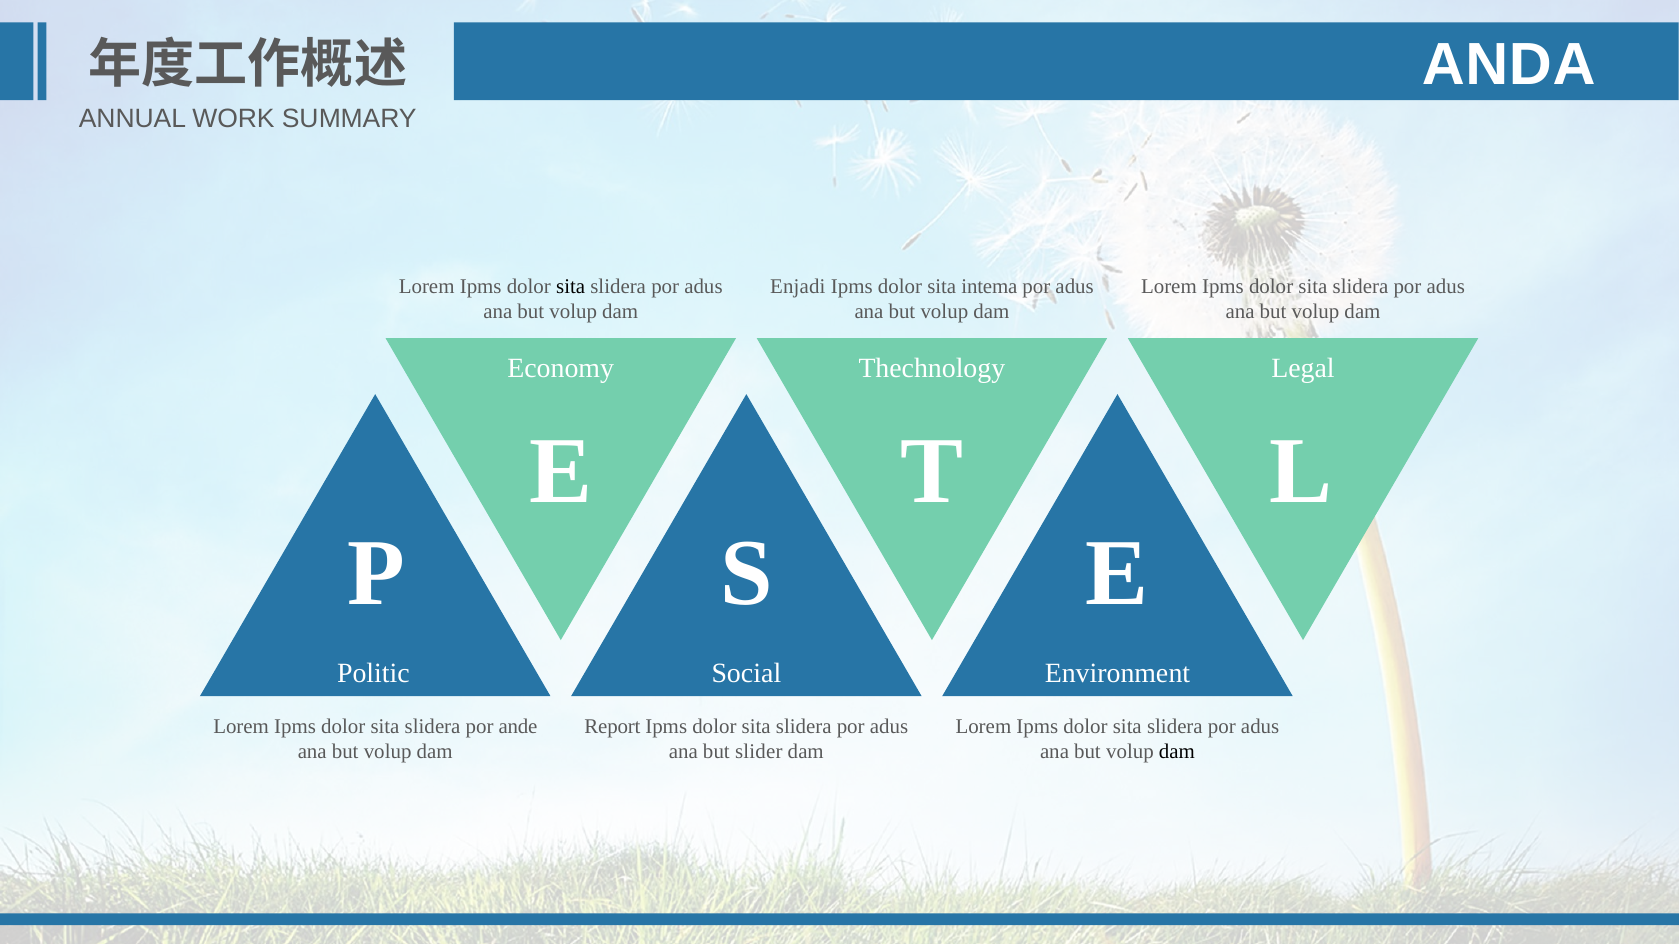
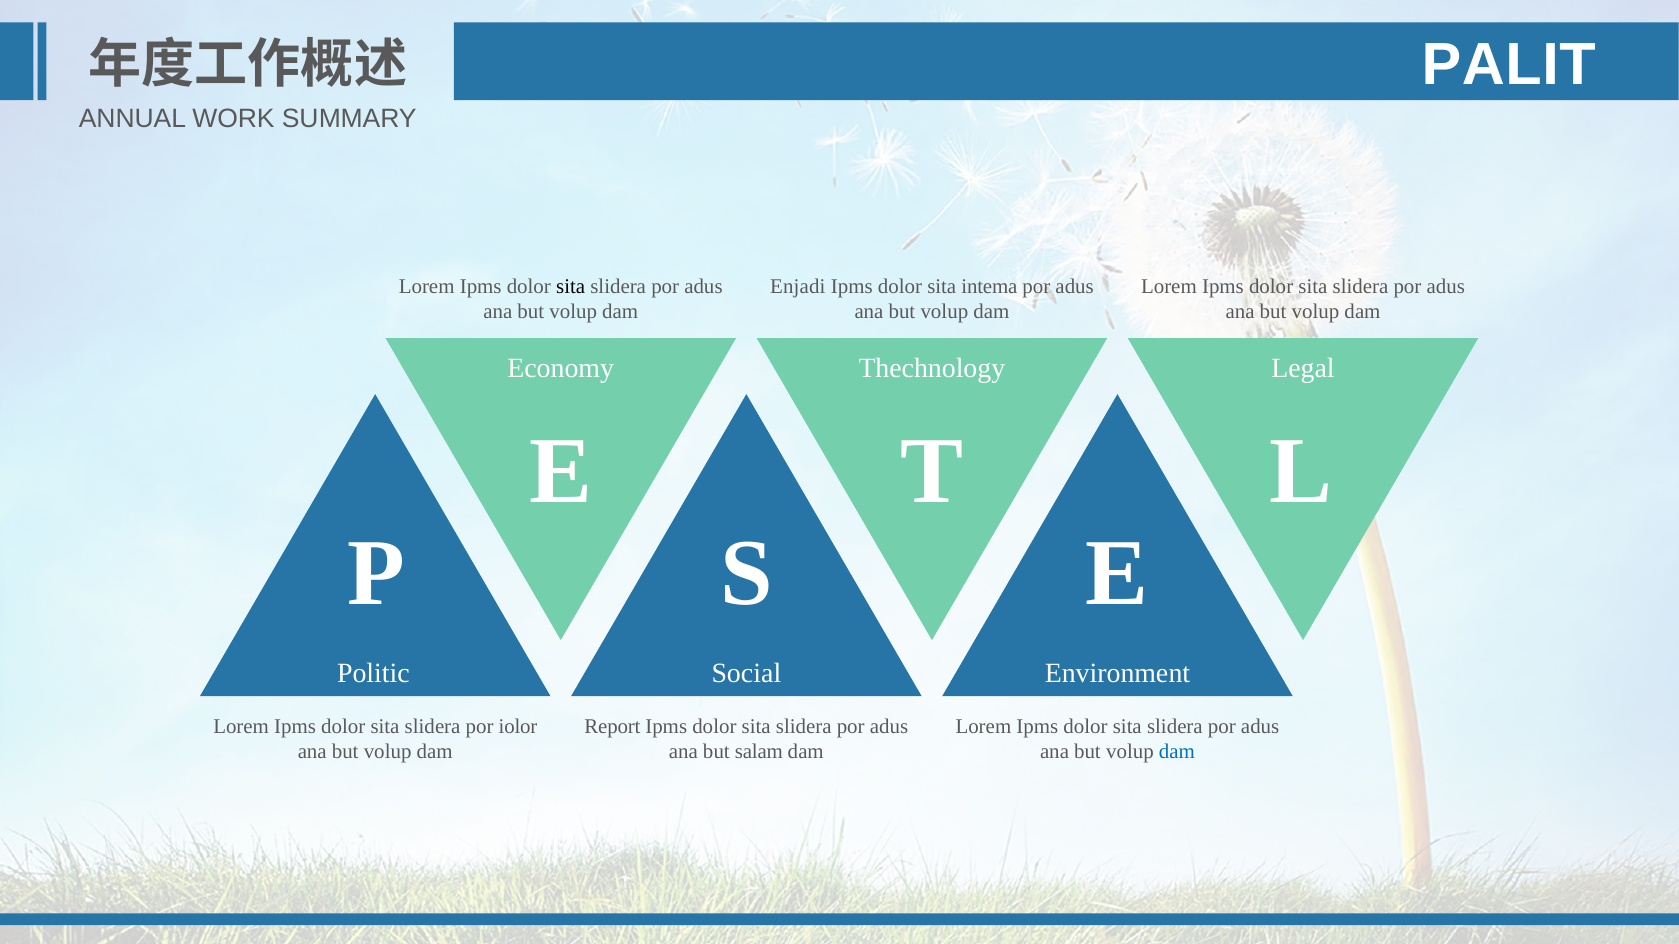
ANDA: ANDA -> PALIT (1509, 65)
ande: ande -> iolor (518, 727)
slider: slider -> salam (759, 752)
dam colour: black -> blue (1177, 752)
